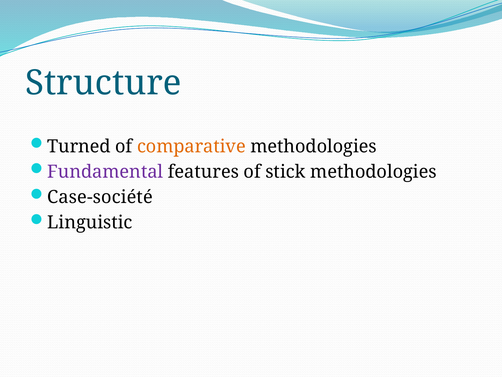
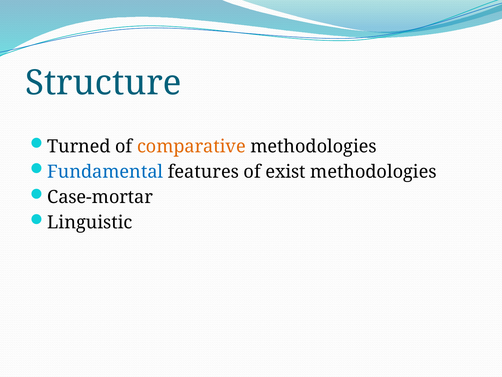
Fundamental colour: purple -> blue (105, 172)
stick: stick -> exist (286, 172)
Case-société: Case-société -> Case-mortar (100, 197)
